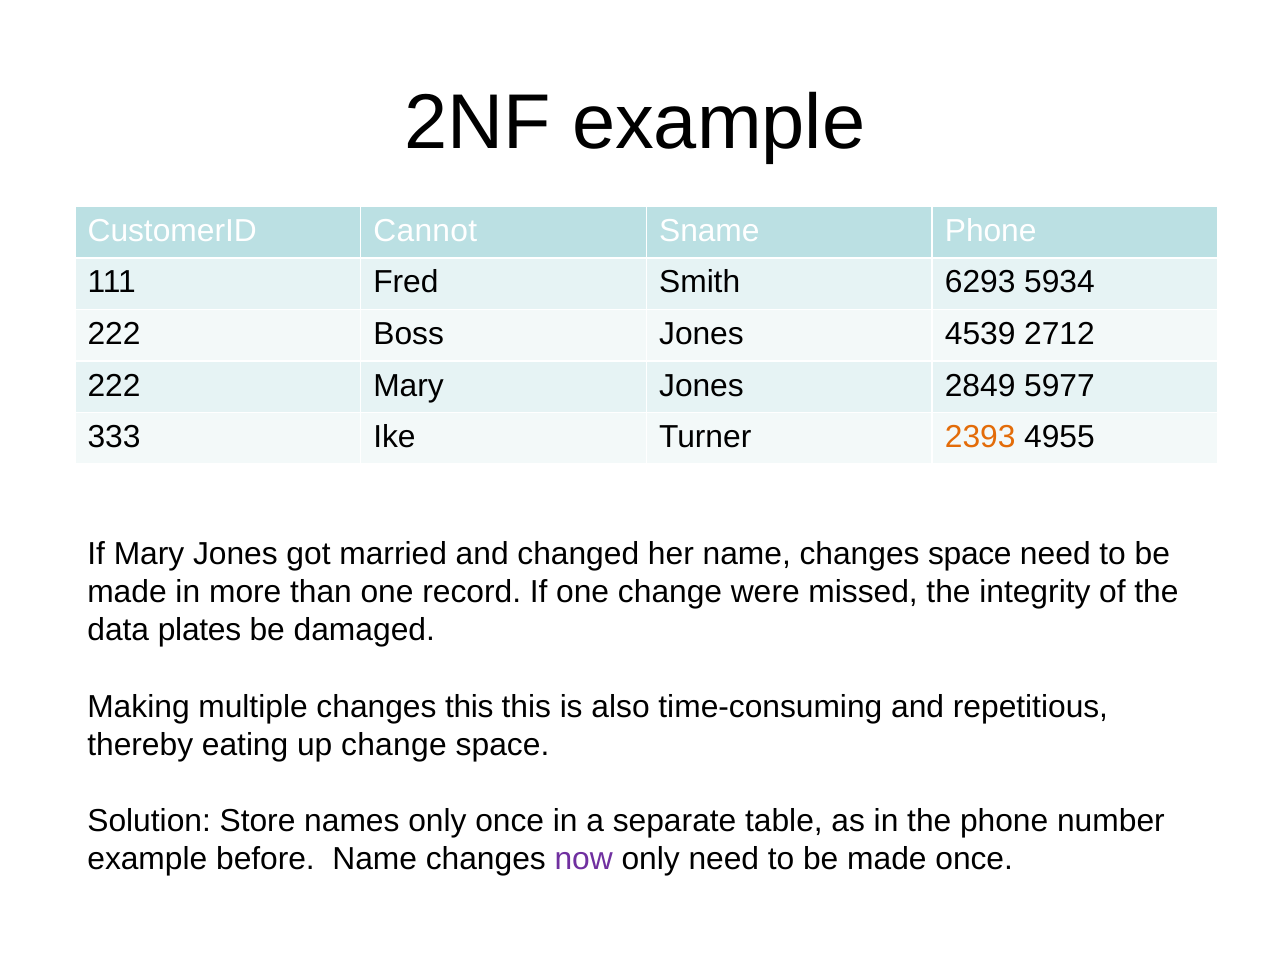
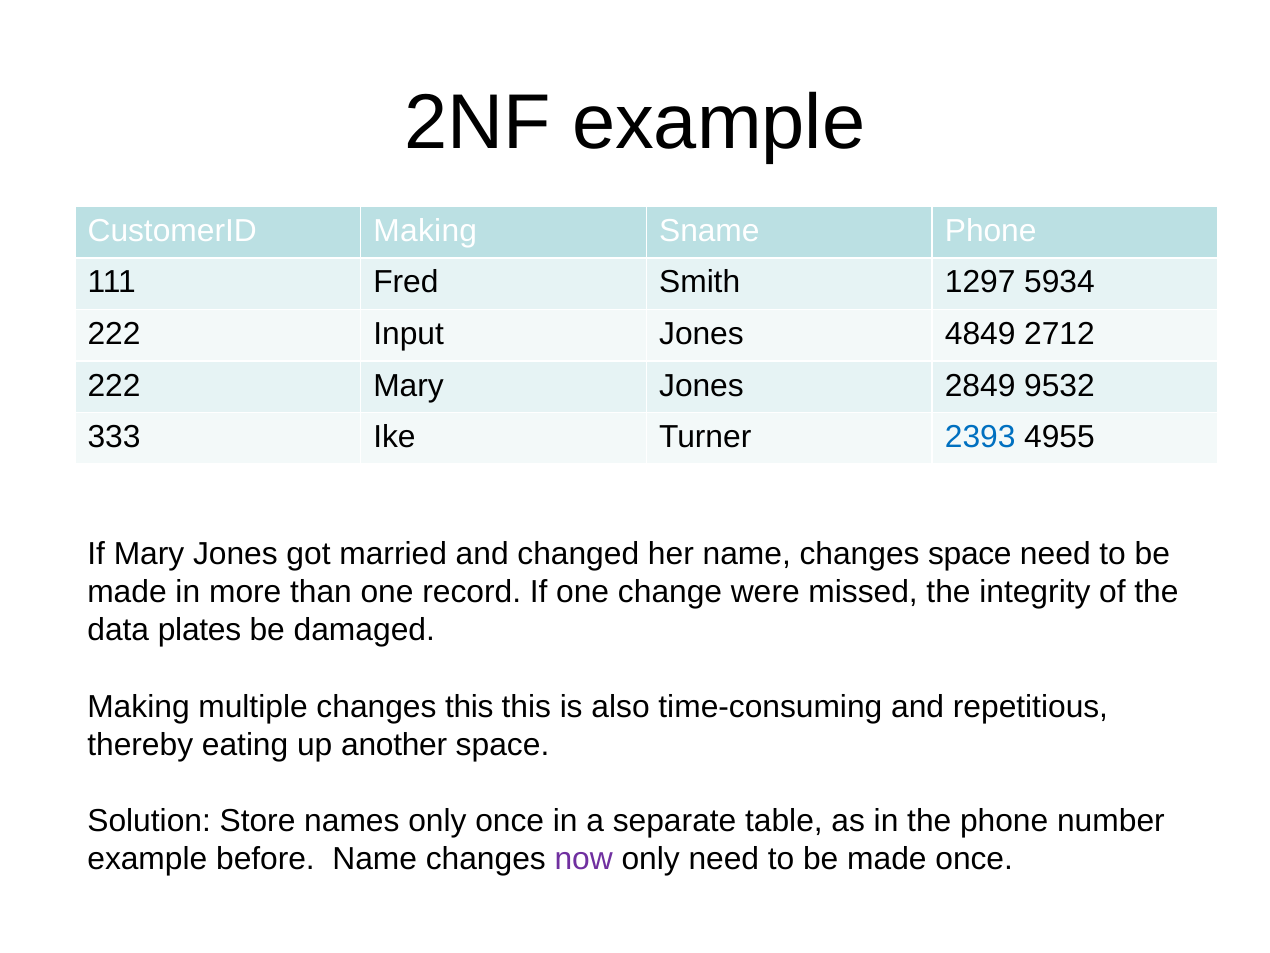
CustomerID Cannot: Cannot -> Making (425, 231)
6293: 6293 -> 1297 (980, 282)
Boss: Boss -> Input (409, 334)
4539: 4539 -> 4849 (980, 334)
5977: 5977 -> 9532 (1059, 385)
2393 colour: orange -> blue (980, 437)
up change: change -> another (394, 744)
